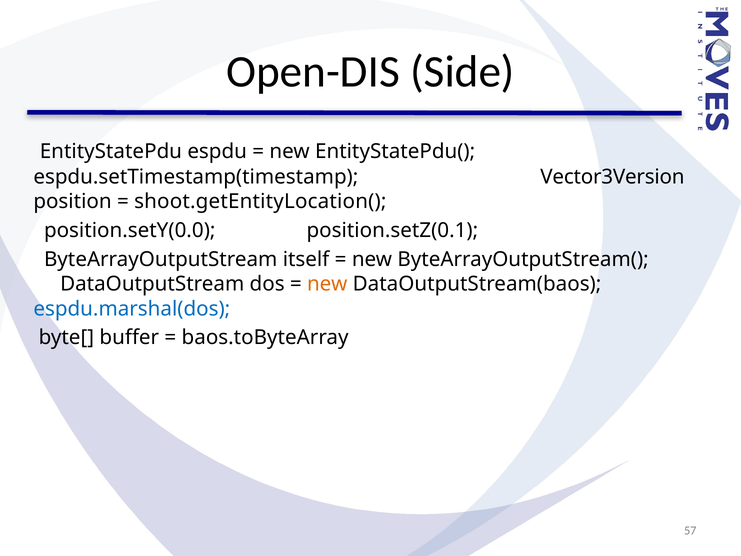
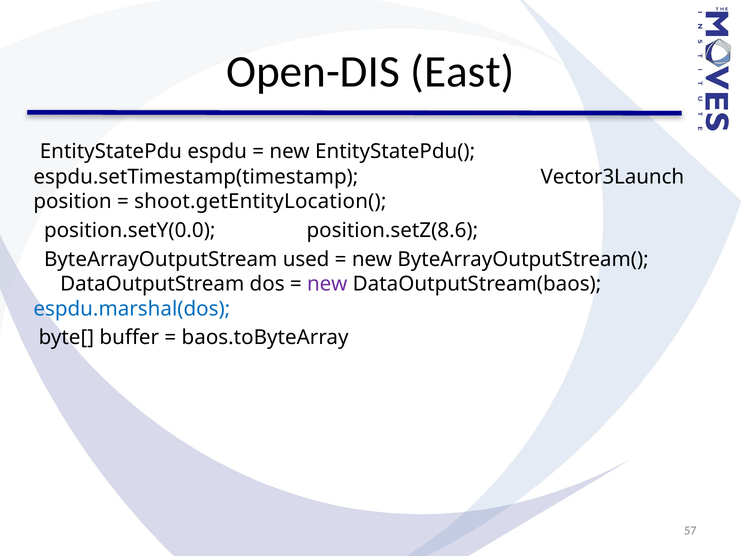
Side: Side -> East (462, 72)
Vector3Version: Vector3Version -> Vector3Launch (612, 177)
position.setZ(0.1: position.setZ(0.1 -> position.setZ(8.6 (392, 230)
itself: itself -> used (306, 259)
new colour: orange -> purple (327, 284)
